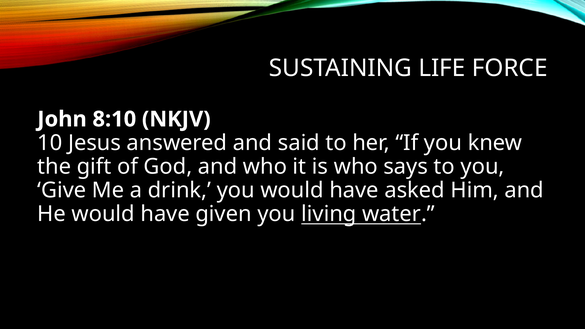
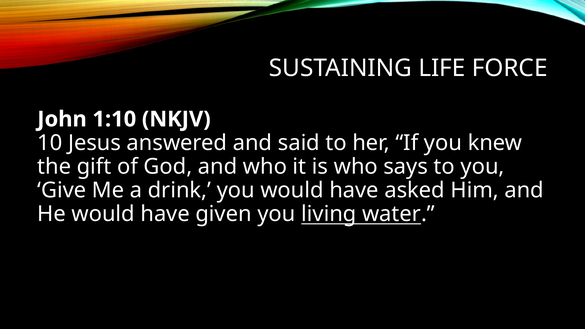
8:10: 8:10 -> 1:10 (114, 119)
